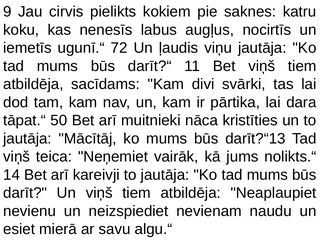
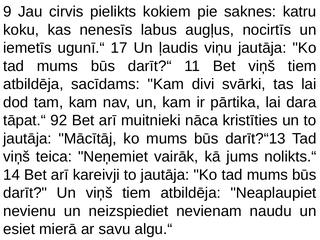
72: 72 -> 17 (119, 48)
50: 50 -> 92 (59, 120)
